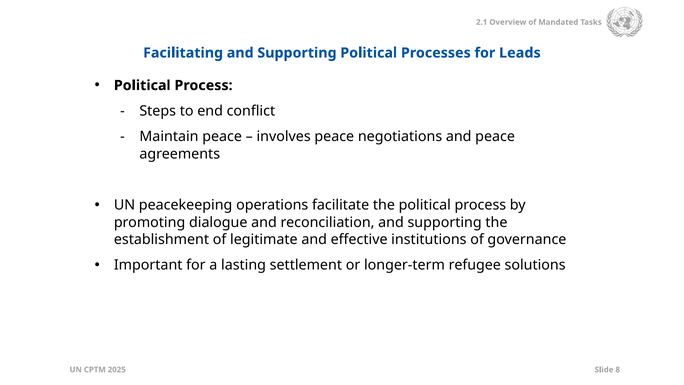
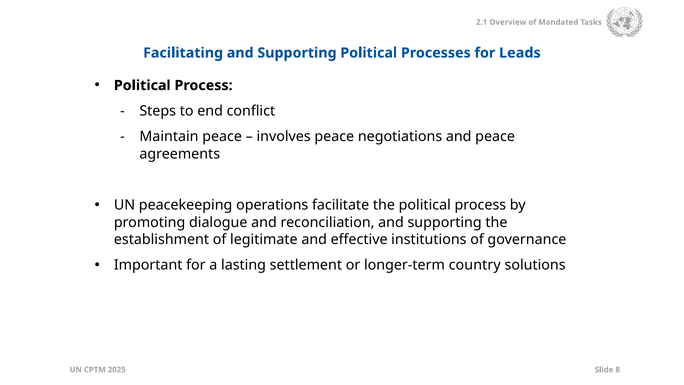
refugee: refugee -> country (475, 265)
